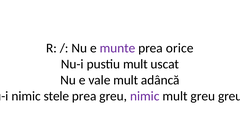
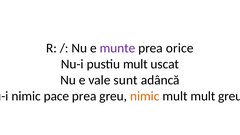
vale mult: mult -> sunt (126, 80)
stele: stele -> pace (56, 96)
nimic colour: purple -> orange (145, 96)
mult greu: greu -> mult (203, 96)
